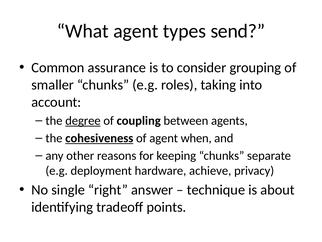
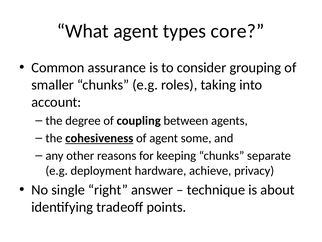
send: send -> core (238, 31)
degree underline: present -> none (83, 120)
when: when -> some (196, 138)
